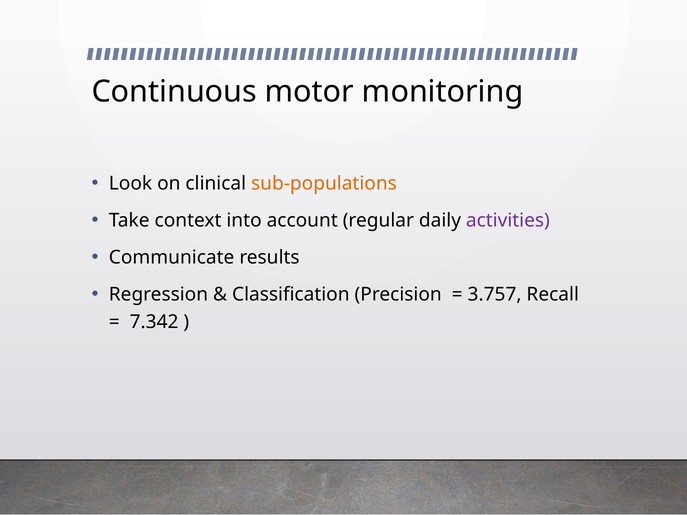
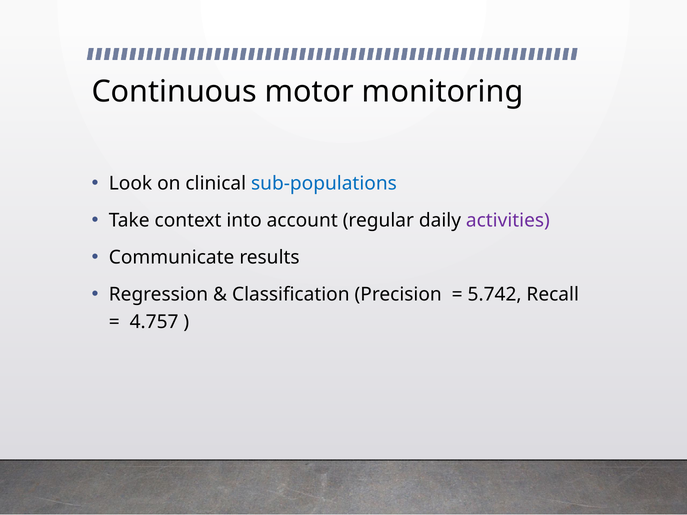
sub-populations colour: orange -> blue (324, 184)
3.757: 3.757 -> 5.742 (495, 295)
7.342: 7.342 -> 4.757 (154, 322)
